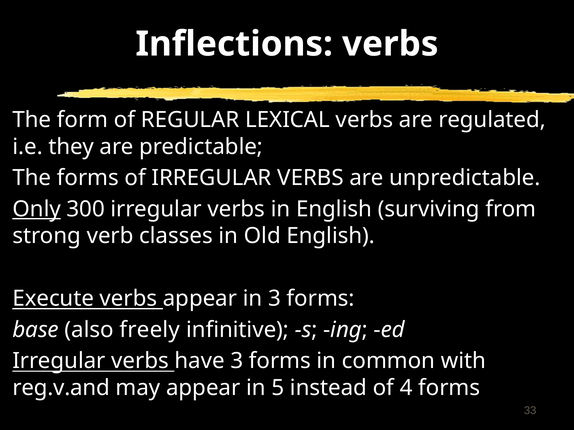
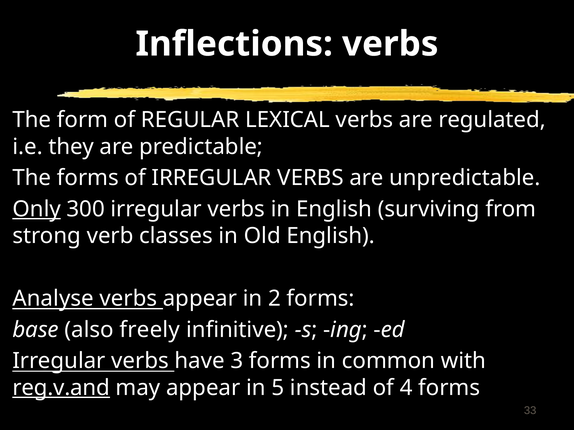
Execute: Execute -> Analyse (53, 299)
in 3: 3 -> 2 (275, 299)
reg.v.and underline: none -> present (61, 388)
